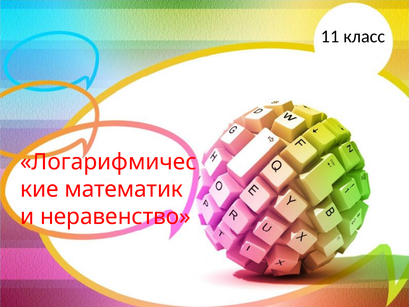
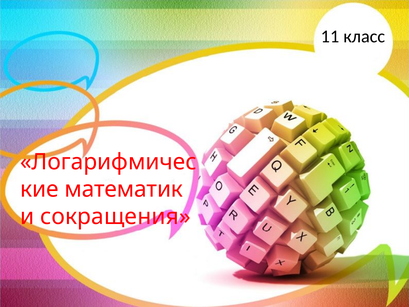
неравенство: неравенство -> сокращения (115, 216)
